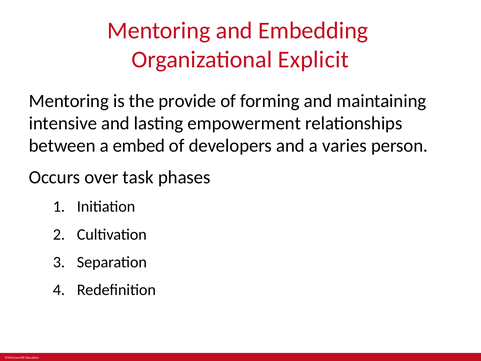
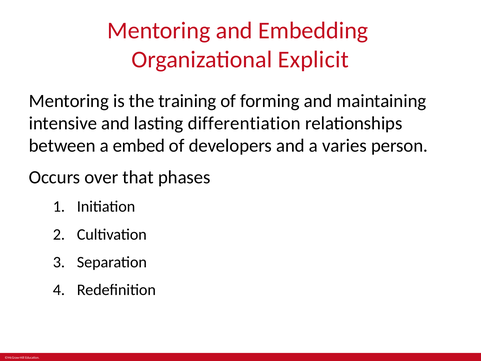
provide: provide -> training (187, 101)
empowerment: empowerment -> differentiation (244, 123)
task: task -> that (138, 177)
